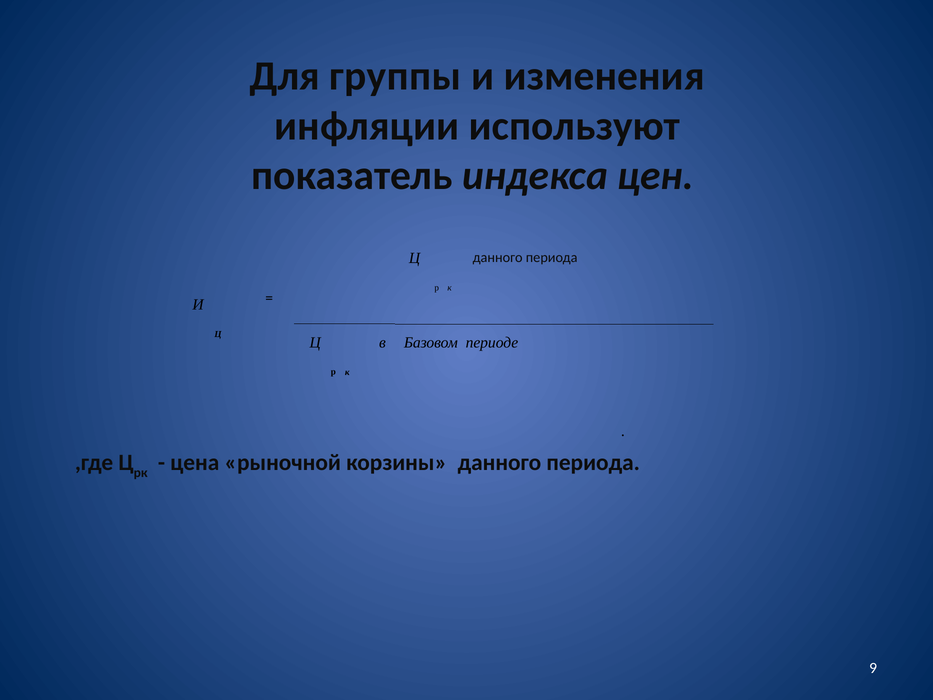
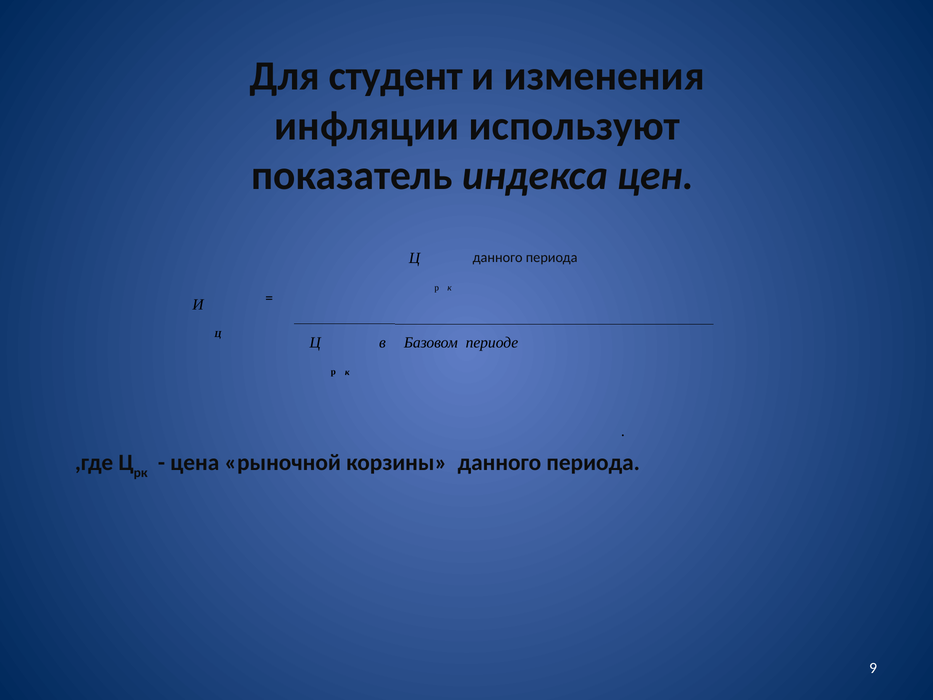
группы: группы -> студент (396, 76)
